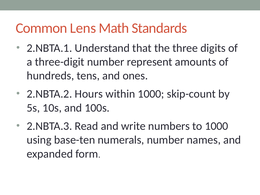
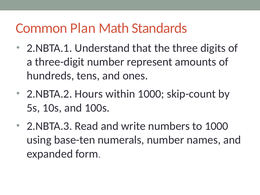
Lens: Lens -> Plan (83, 28)
